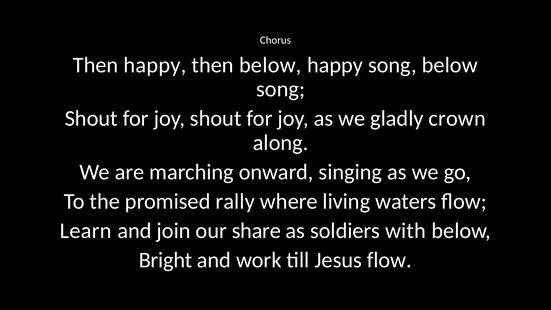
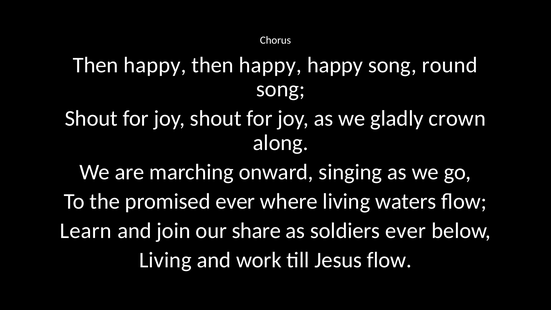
below: below -> happy (270, 65)
song below: below -> round (450, 65)
promised rally: rally -> ever (235, 201)
soldiers with: with -> ever (406, 231)
Bright: Bright -> Living (165, 260)
